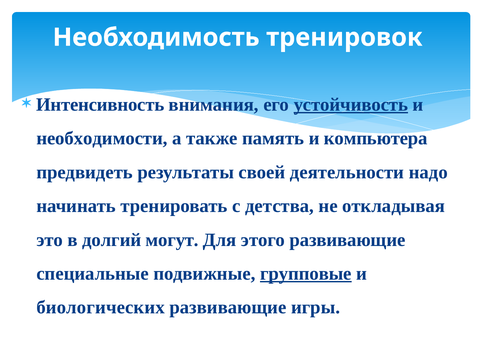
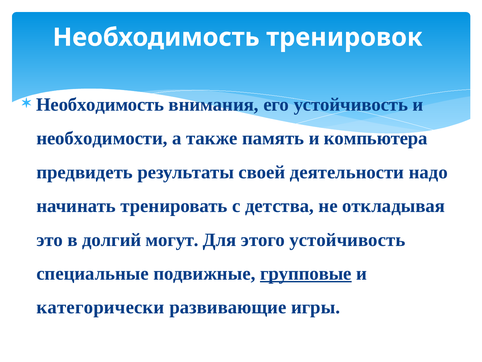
Интенсивность: Интенсивность -> Необходимость (100, 104)
устойчивость underline: present -> none (351, 104)
этого развивающие: развивающие -> устойчивость (347, 240)
биологических: биологических -> категорически (101, 307)
